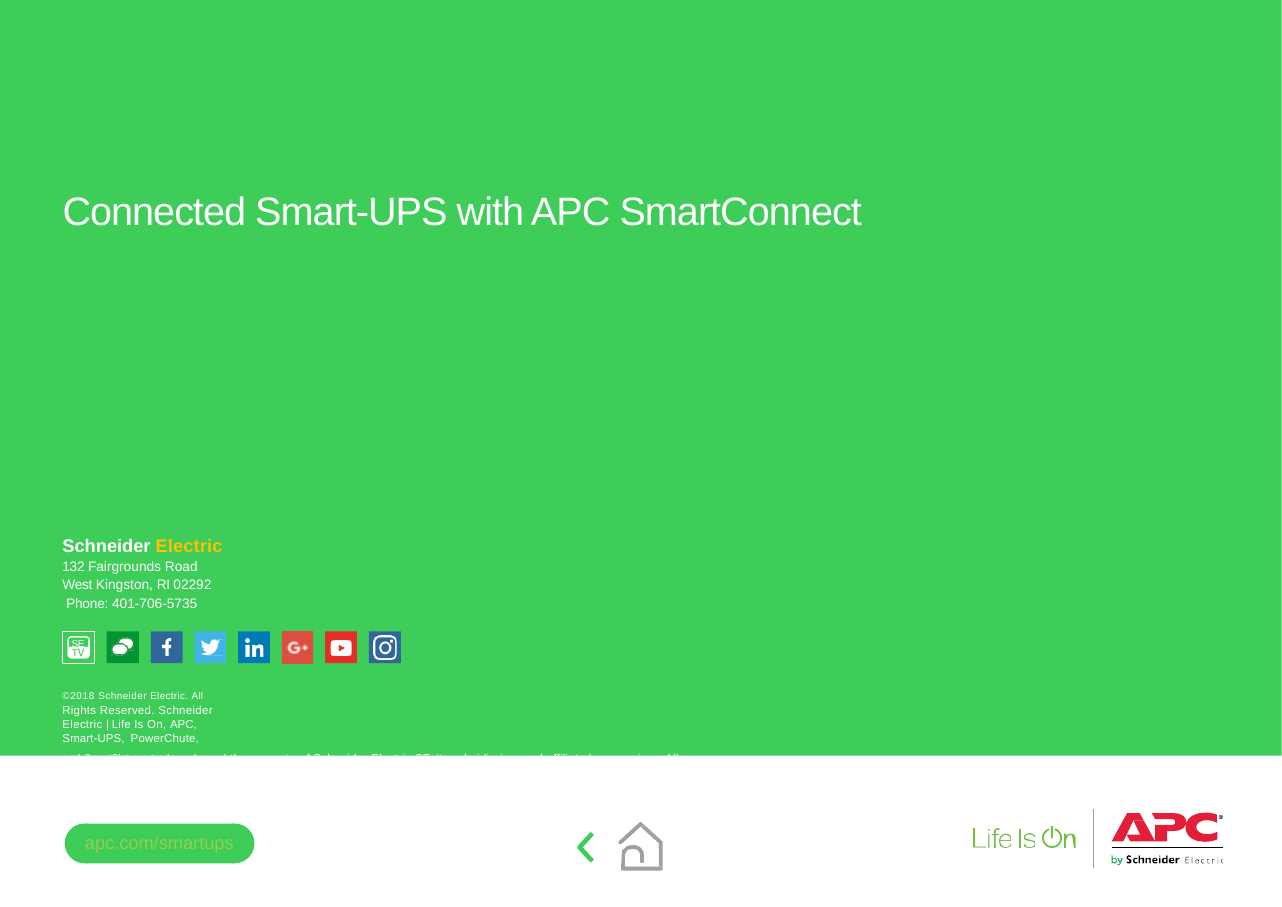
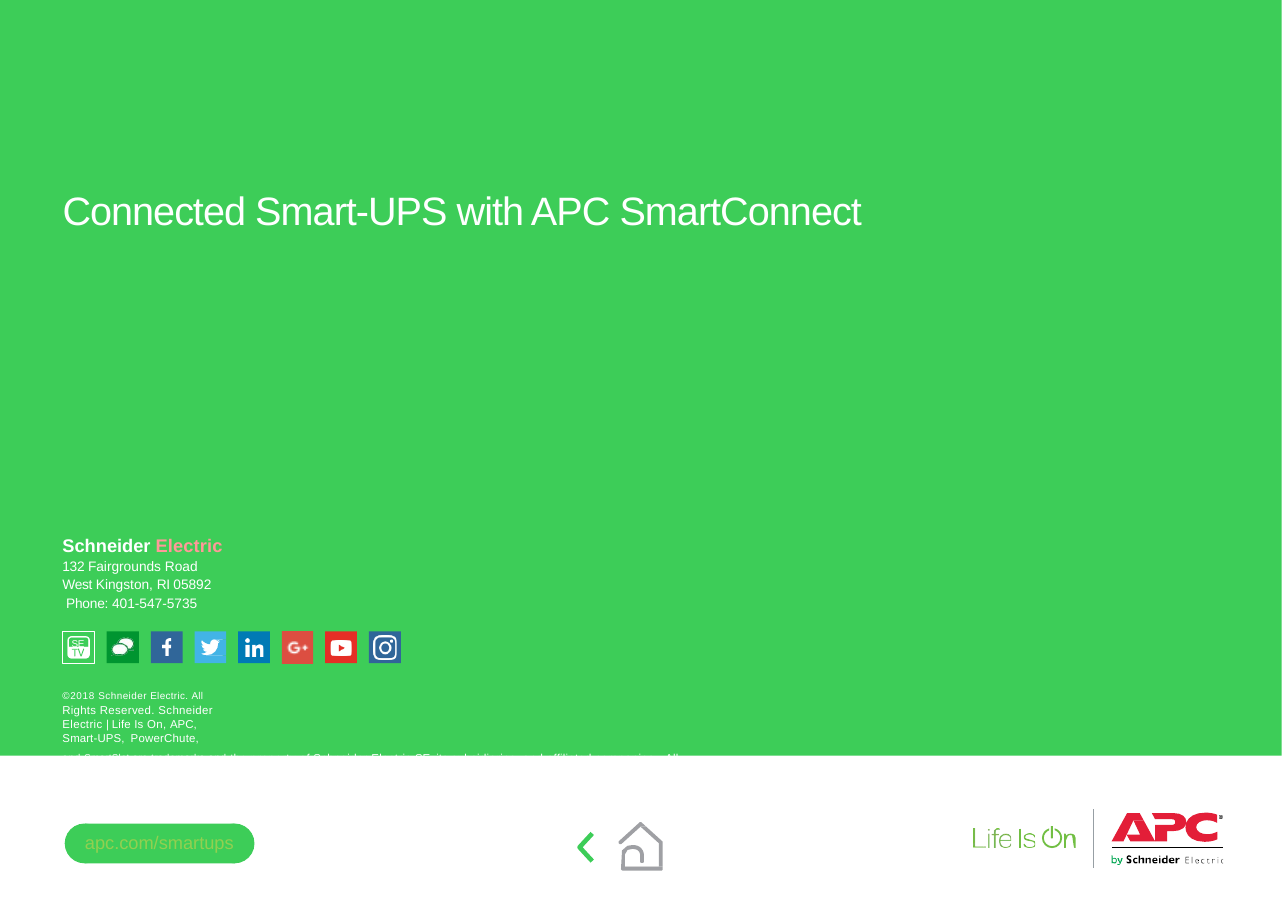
Electric colour: yellow -> pink (189, 546)
02292: 02292 -> 05892 (192, 585)
401-706-5735: 401-706-5735 -> 401-547-5735 (155, 603)
